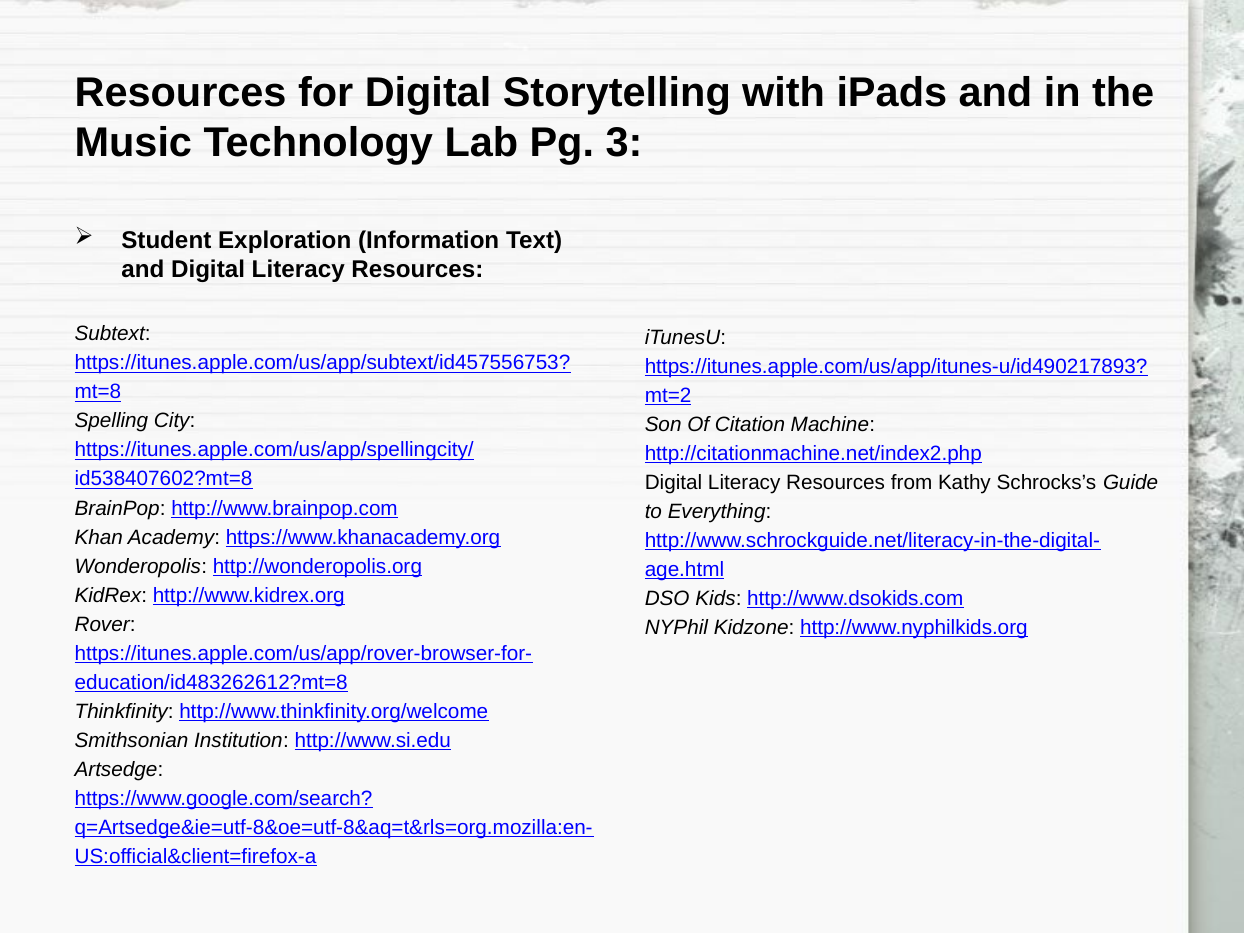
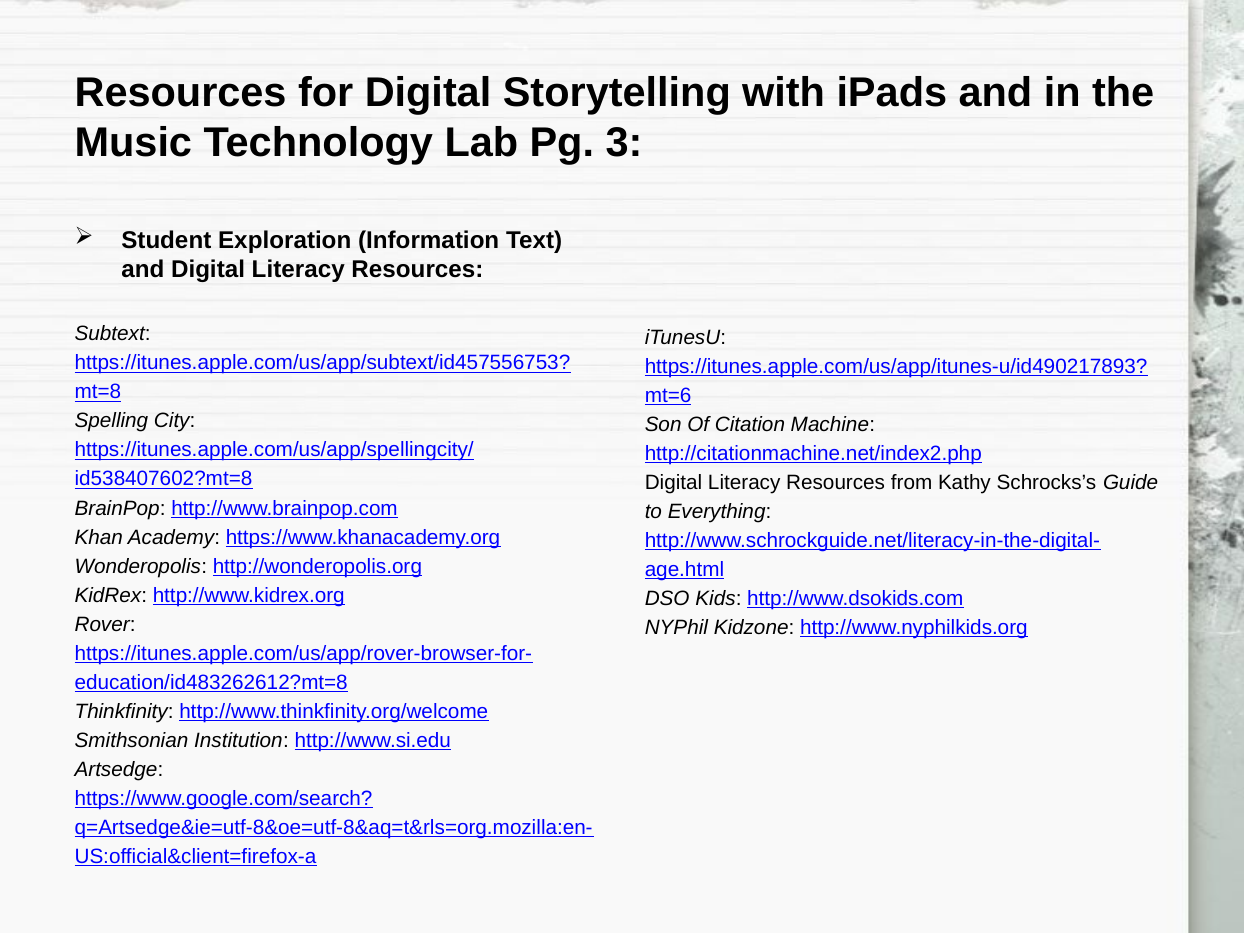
mt=2: mt=2 -> mt=6 (668, 395)
